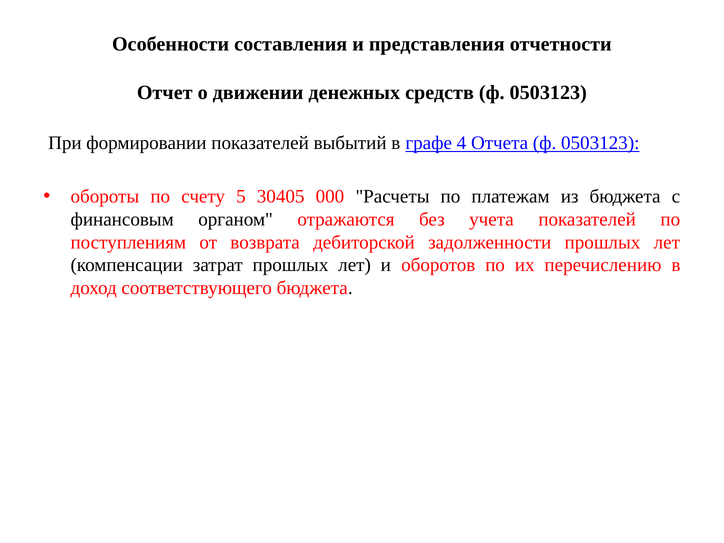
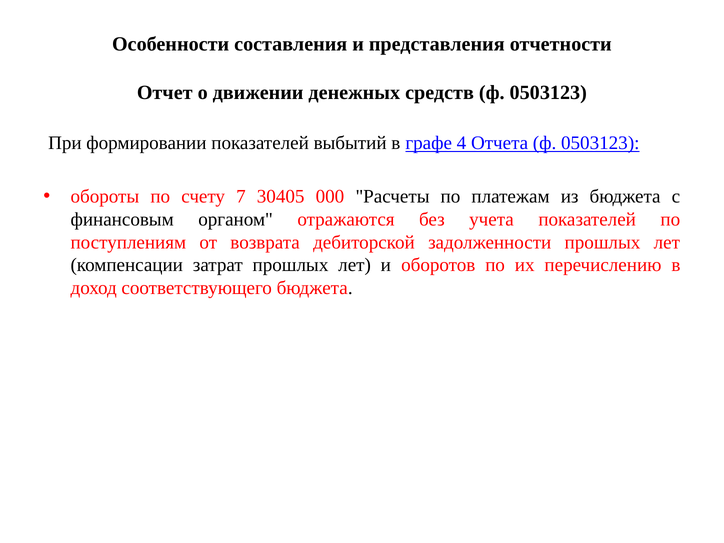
5: 5 -> 7 (241, 197)
